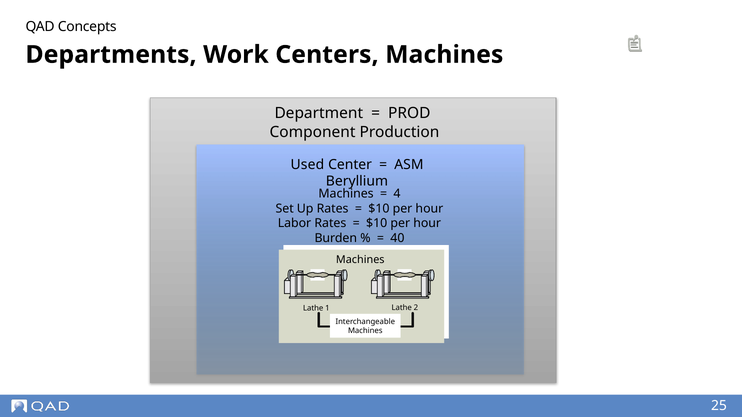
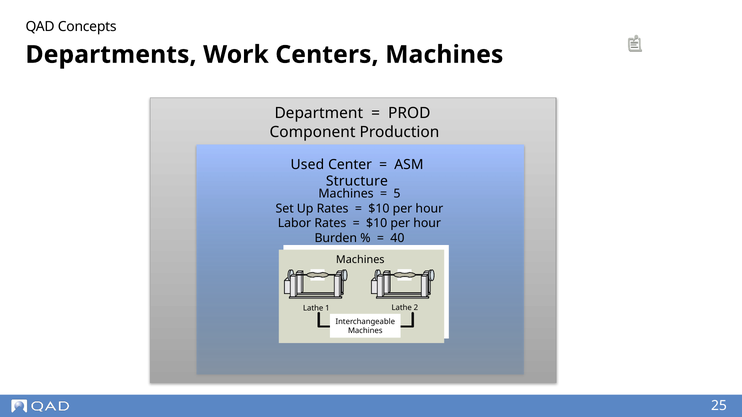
Beryllium: Beryllium -> Structure (357, 181)
4: 4 -> 5 (397, 194)
